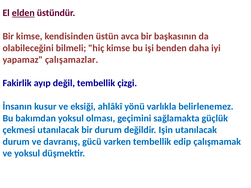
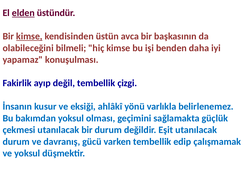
kimse underline: none -> present (29, 36)
çalışamazlar: çalışamazlar -> konuşulması (72, 60)
Işin: Işin -> Eşit (166, 130)
